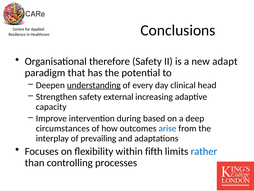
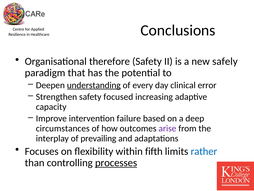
adapt: adapt -> safely (225, 61)
head: head -> error (207, 85)
external: external -> focused (118, 97)
during: during -> failure (129, 118)
arise colour: blue -> purple (167, 128)
processes underline: none -> present (116, 162)
